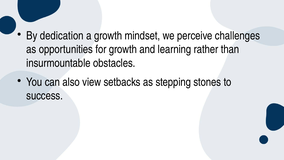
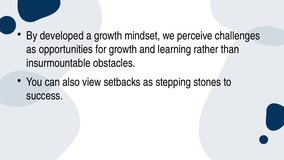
dedication: dedication -> developed (62, 36)
